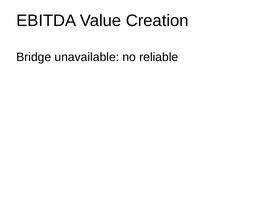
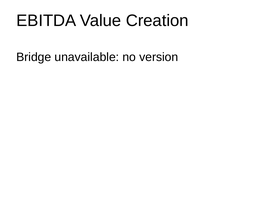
reliable: reliable -> version (159, 57)
